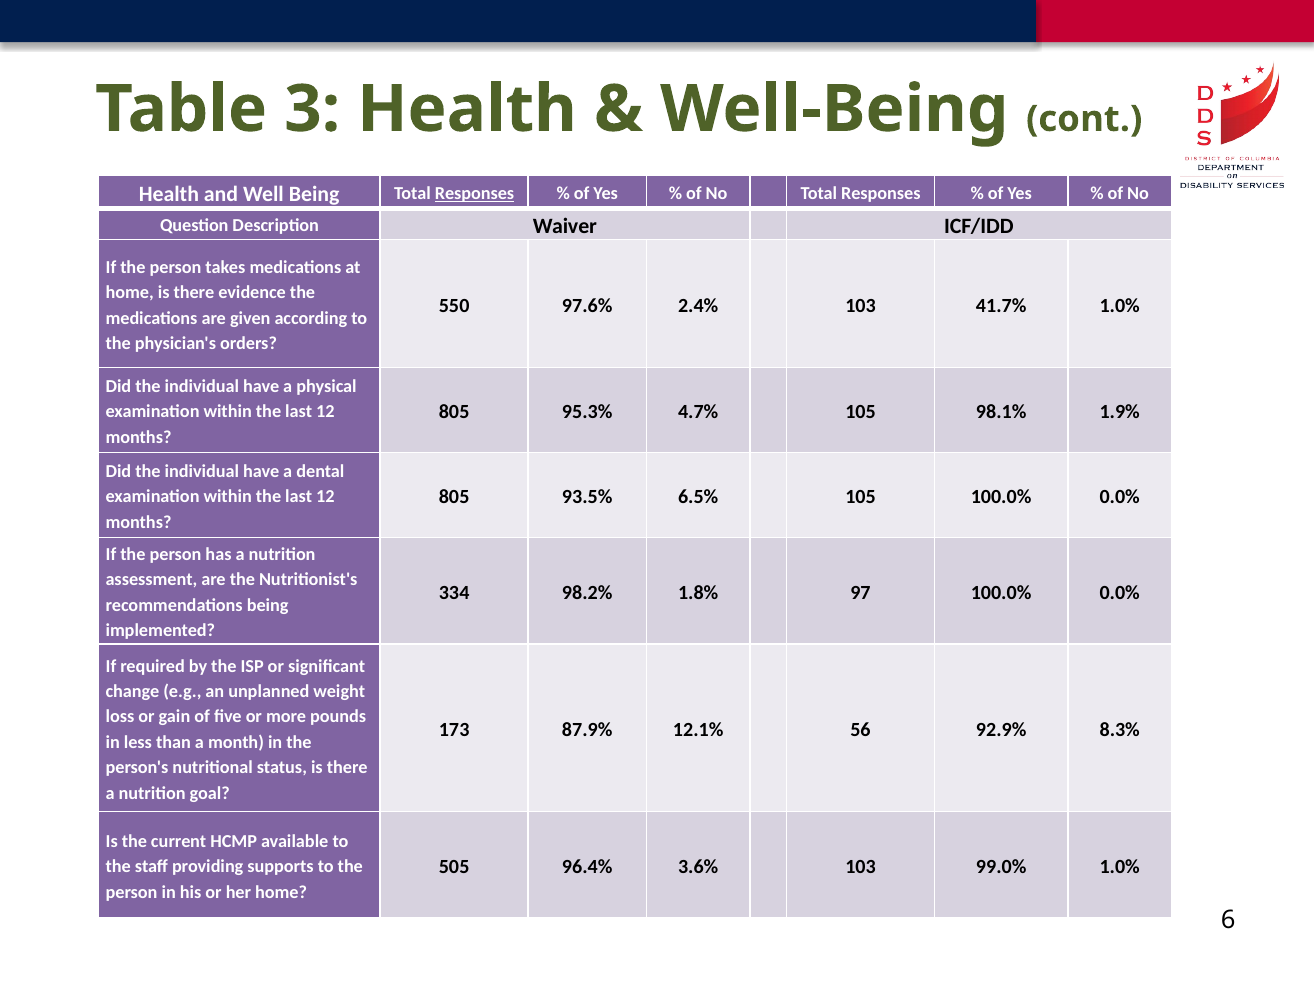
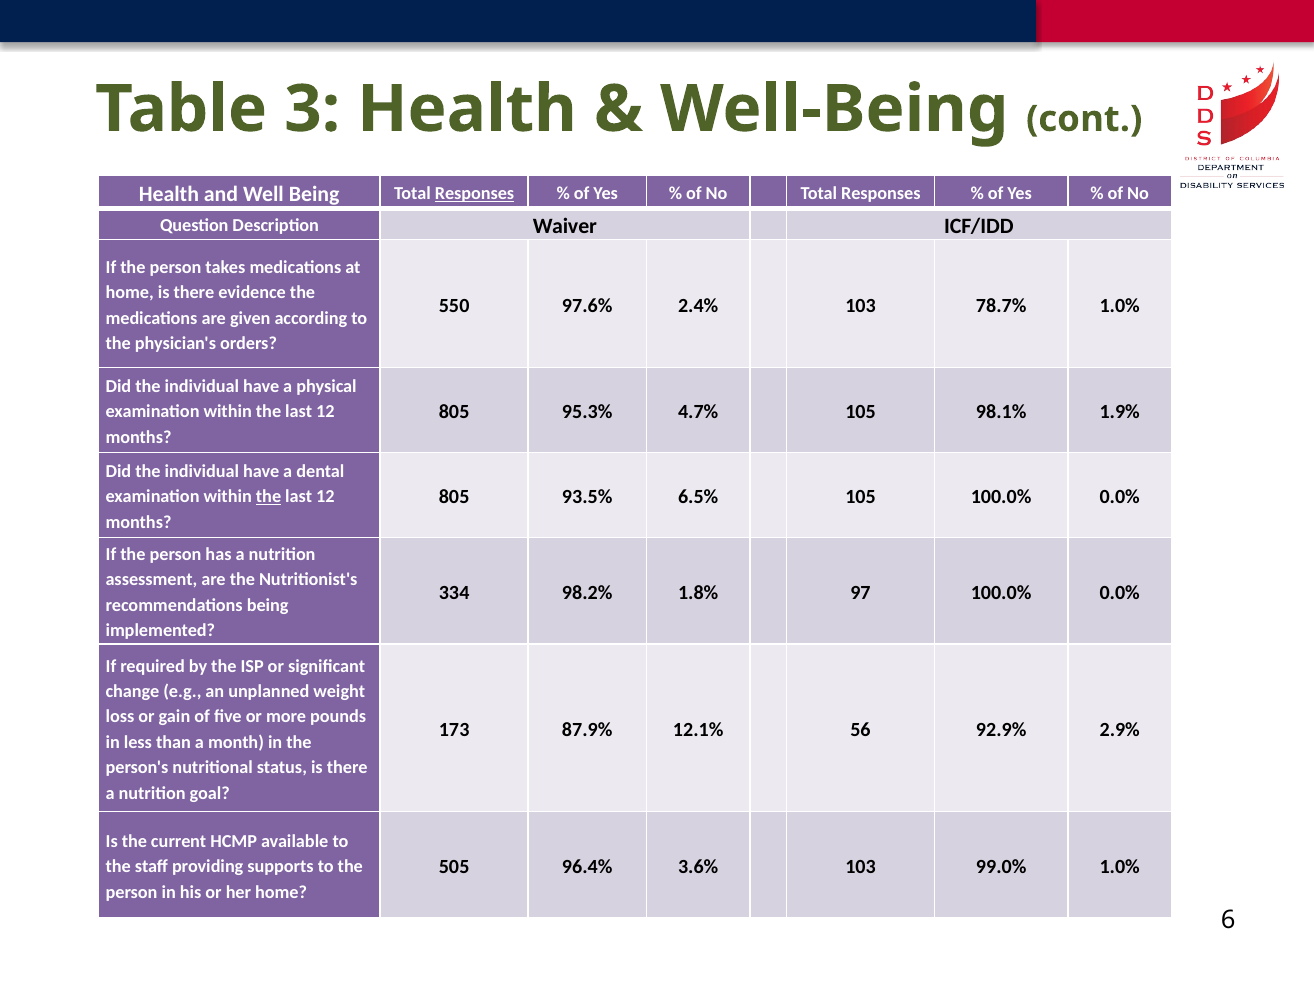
41.7%: 41.7% -> 78.7% (1001, 306)
the underline: none -> present (269, 497)
8.3%: 8.3% -> 2.9% (1120, 730)
